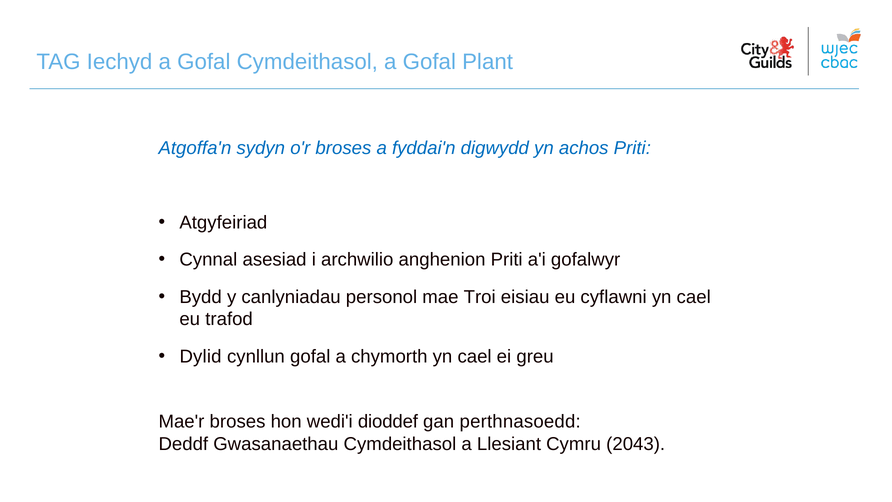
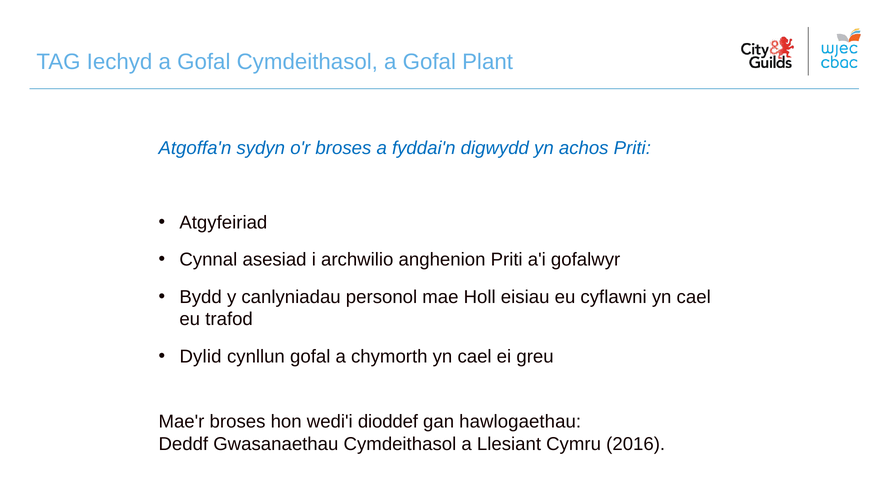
Troi: Troi -> Holl (480, 297)
perthnasoedd: perthnasoedd -> hawlogaethau (520, 421)
2043: 2043 -> 2016 (636, 444)
